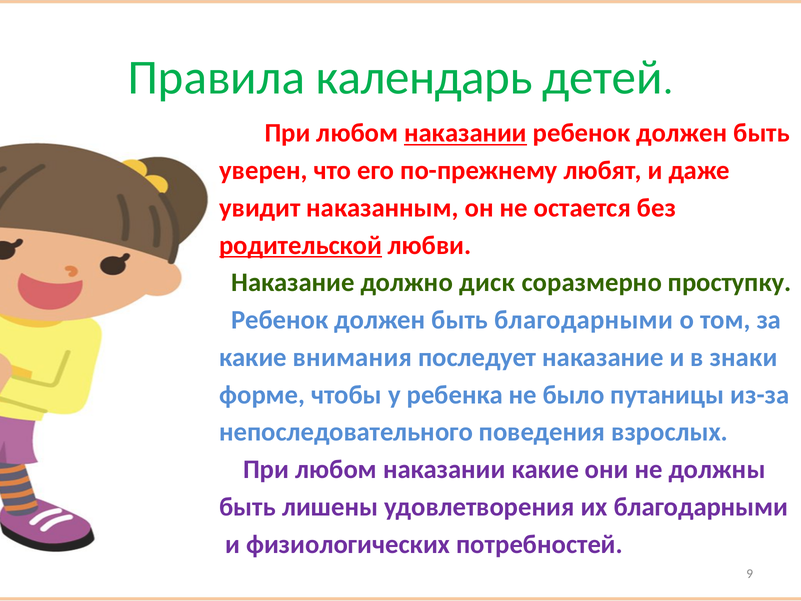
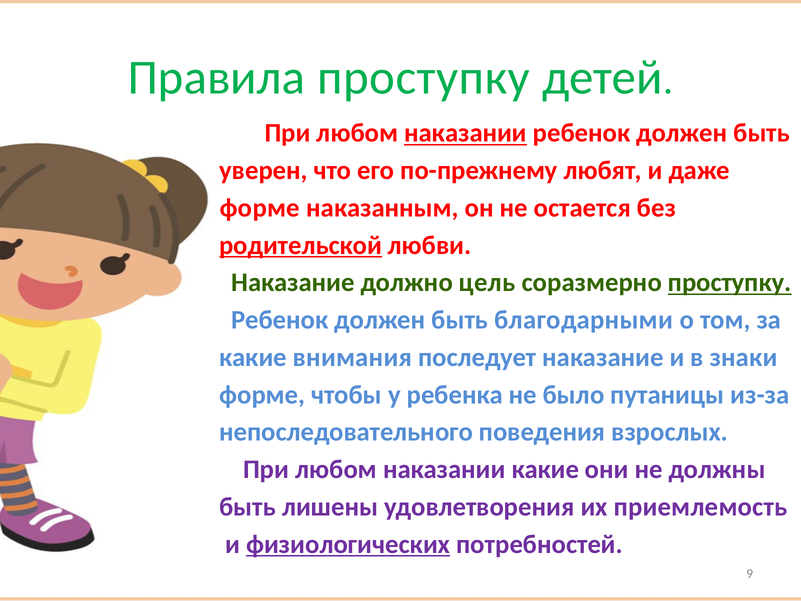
Правила календарь: календарь -> проступку (424, 78)
увидит: увидит -> форме (260, 208)
диск: диск -> цель (487, 283)
проступку underline: none -> present (730, 283)
их благодарными: благодарными -> приемлемость (701, 507)
физиологических underline: none -> present (348, 544)
